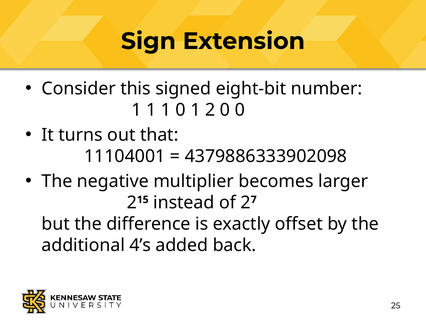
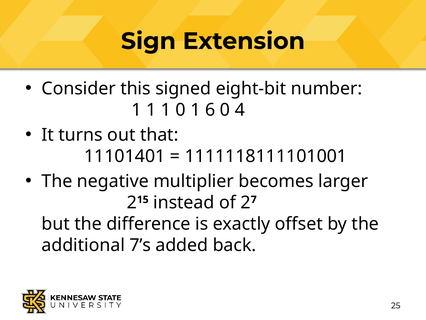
2: 2 -> 6 (210, 110)
0 0: 0 -> 4 (240, 110)
11104001: 11104001 -> 11101401 (125, 156)
4379886333902098: 4379886333902098 -> 1111118111101001 (266, 156)
4’s: 4’s -> 7’s (140, 245)
